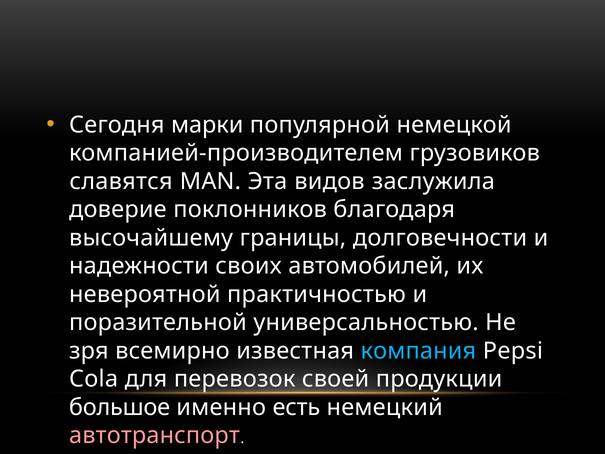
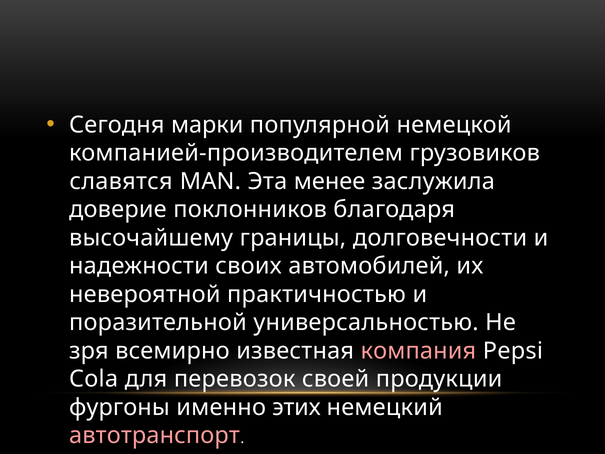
видов: видов -> менее (330, 181)
компания colour: light blue -> pink (418, 351)
большое: большое -> фургоны (119, 407)
есть: есть -> этих (296, 407)
